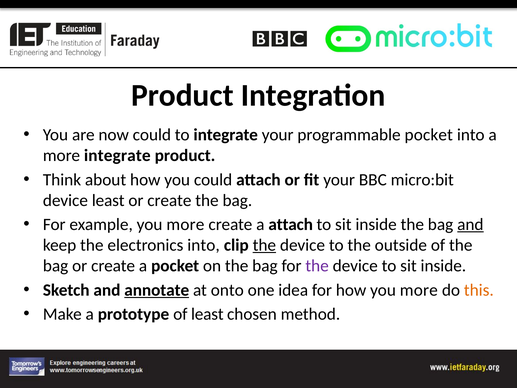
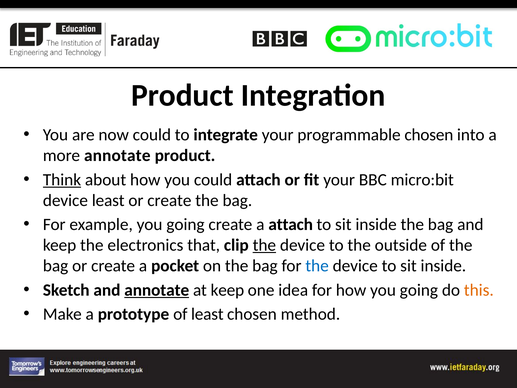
programmable pocket: pocket -> chosen (429, 135)
more integrate: integrate -> annotate (117, 155)
Think underline: none -> present (62, 180)
example you more: more -> going (185, 224)
and underline: present -> none (470, 224)
electronics into: into -> that (204, 245)
the colour: purple -> blue (317, 266)
at onto: onto -> keep (227, 290)
how you more: more -> going (419, 290)
